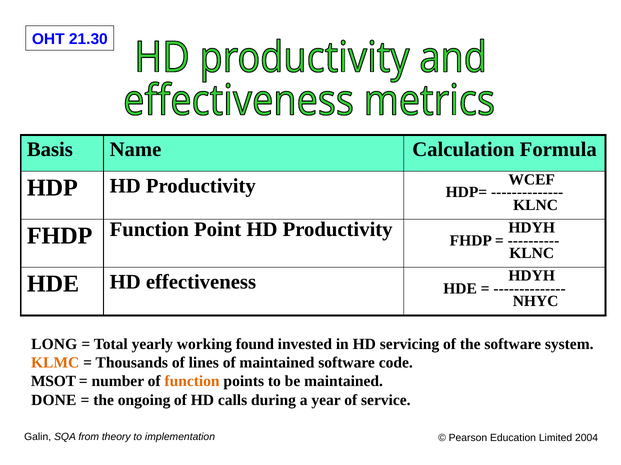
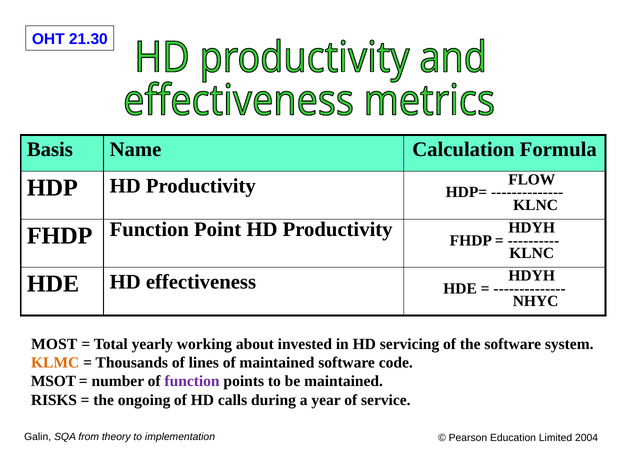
WCEF: WCEF -> FLOW (532, 180)
LONG: LONG -> MOST (54, 345)
found: found -> about (255, 345)
function colour: orange -> purple (192, 382)
DONE: DONE -> RISKS (54, 401)
